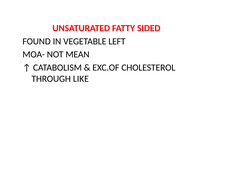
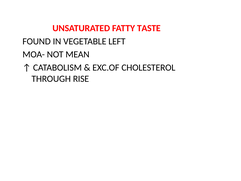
SIDED: SIDED -> TASTE (149, 28)
LIKE: LIKE -> RISE (81, 79)
